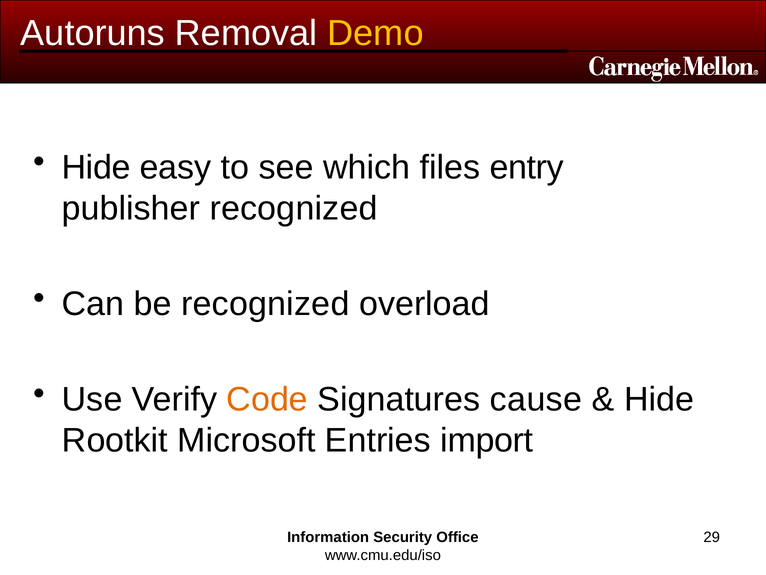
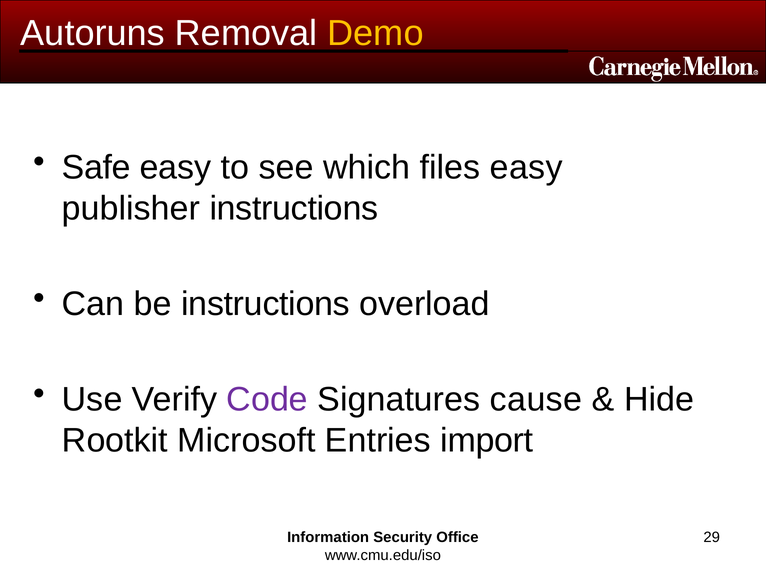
Hide: Hide -> Safe (96, 168)
files entry: entry -> easy (526, 168)
publisher recognized: recognized -> instructions (294, 208)
be recognized: recognized -> instructions (266, 304)
Code colour: orange -> purple (267, 399)
